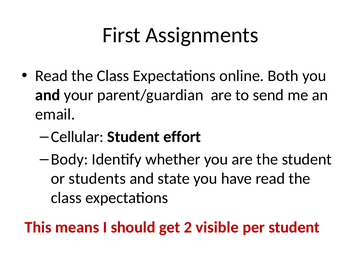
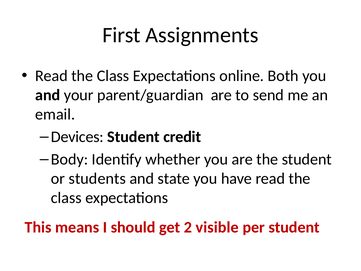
Cellular: Cellular -> Devices (77, 137)
effort: effort -> credit (182, 137)
